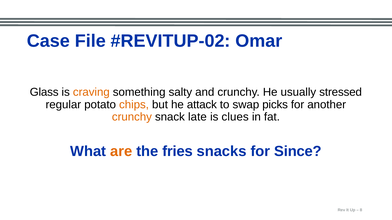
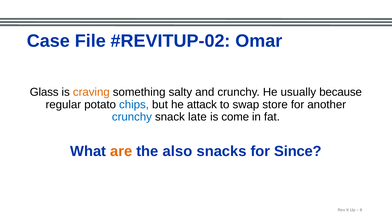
stressed: stressed -> because (341, 92)
chips colour: orange -> blue (134, 105)
picks: picks -> store (275, 105)
crunchy colour: orange -> blue (132, 117)
clues: clues -> come (235, 117)
fries: fries -> also (177, 152)
